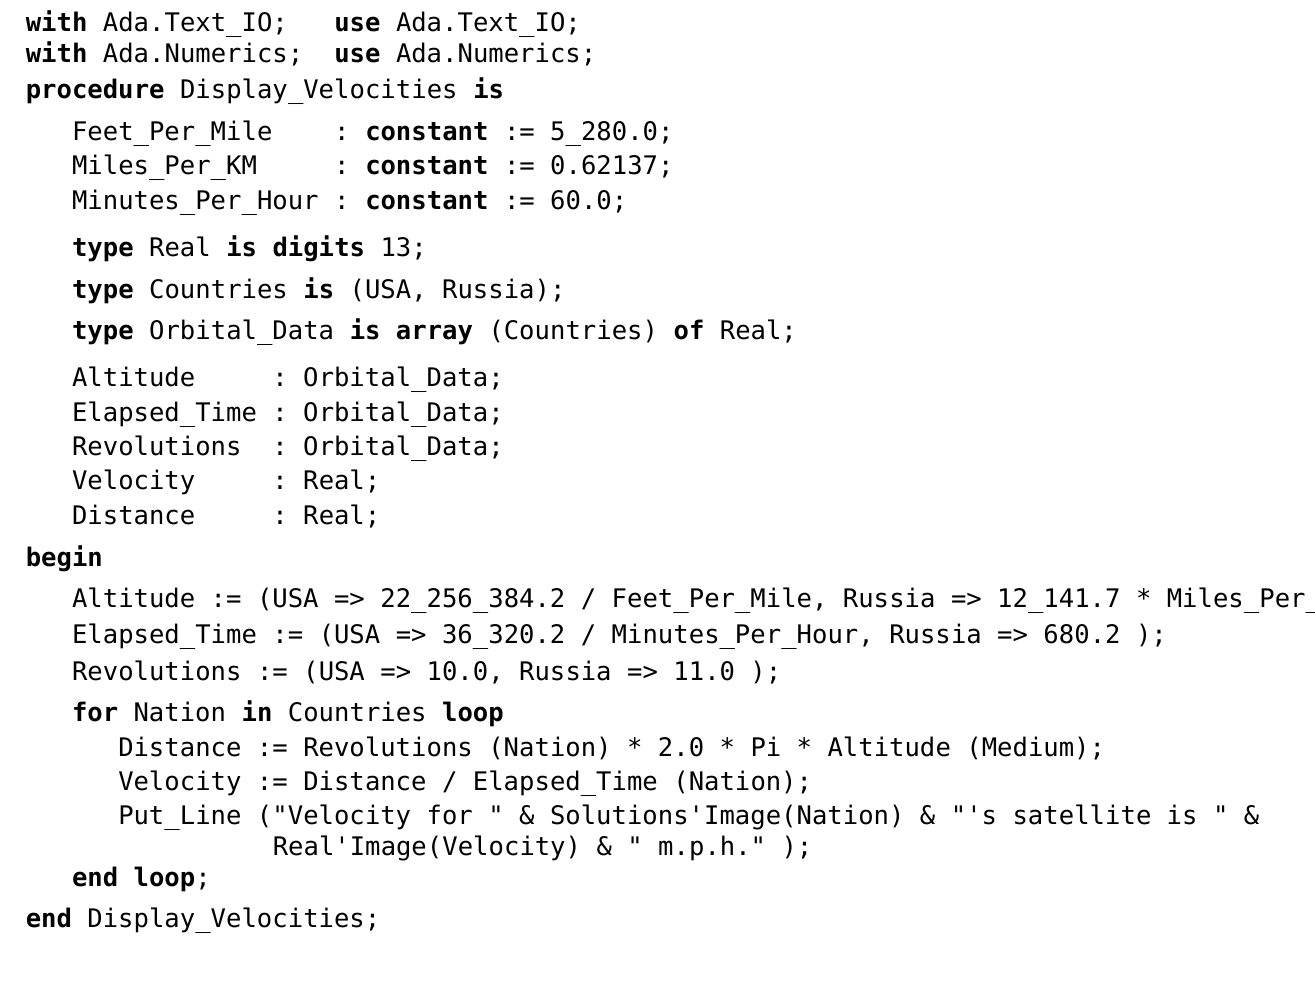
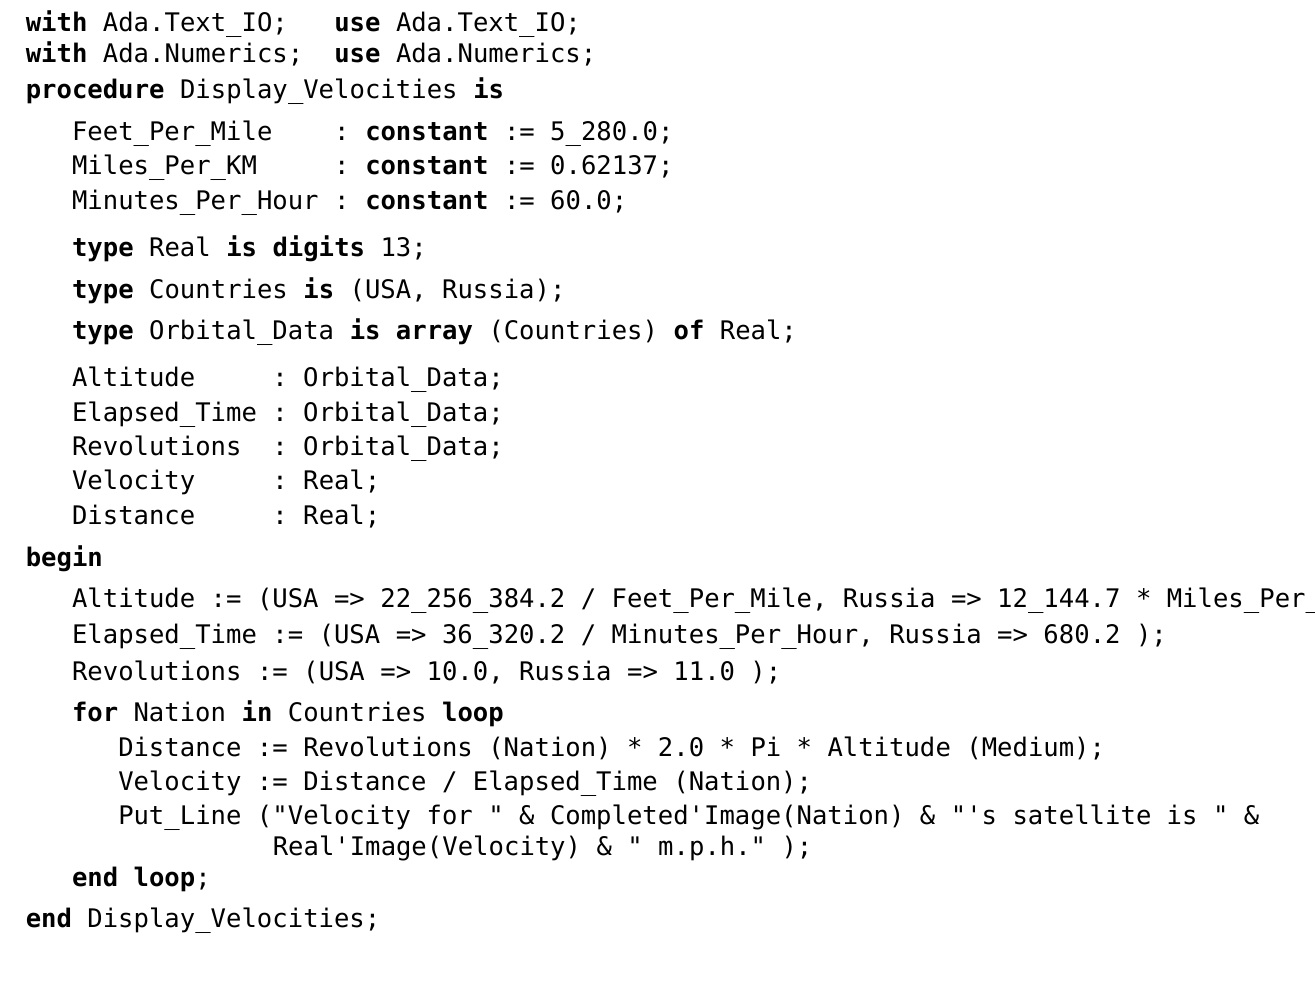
12_141.7: 12_141.7 -> 12_144.7 (1059, 599)
Solutions'Image(Nation: Solutions'Image(Nation -> Completed'Image(Nation (727, 817)
